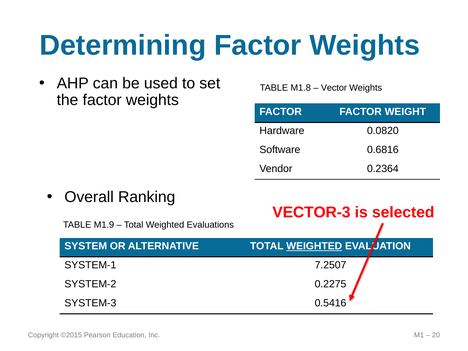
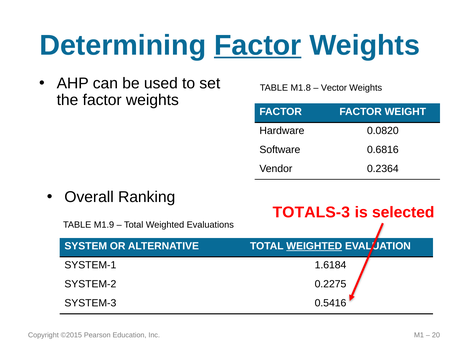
Factor underline: none -> present (258, 45)
VECTOR-3: VECTOR-3 -> TOTALS-3 (311, 212)
7.2507: 7.2507 -> 1.6184 (331, 265)
